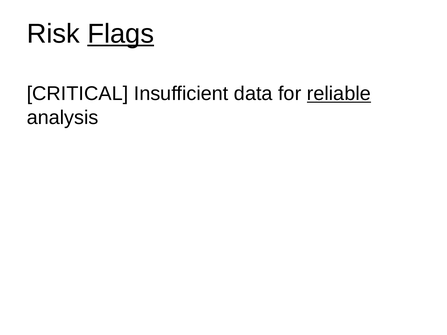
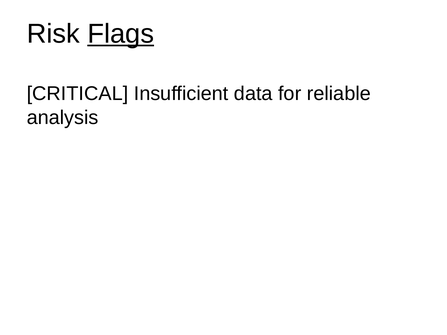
reliable underline: present -> none (339, 94)
